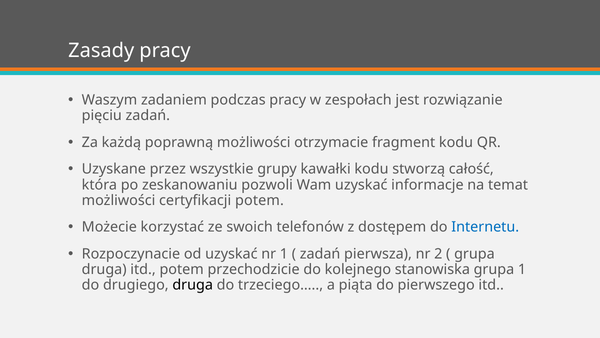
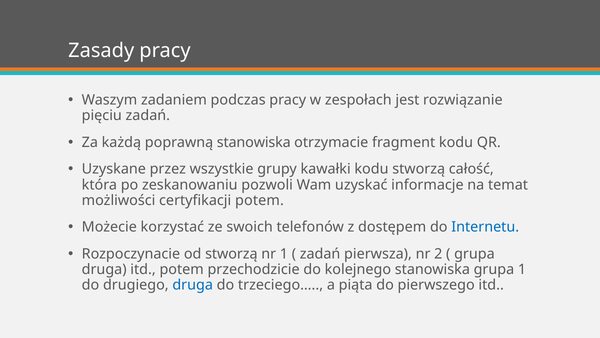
poprawną możliwości: możliwości -> stanowiska (254, 142)
od uzyskać: uzyskać -> stworzą (231, 254)
druga colour: black -> blue (193, 285)
